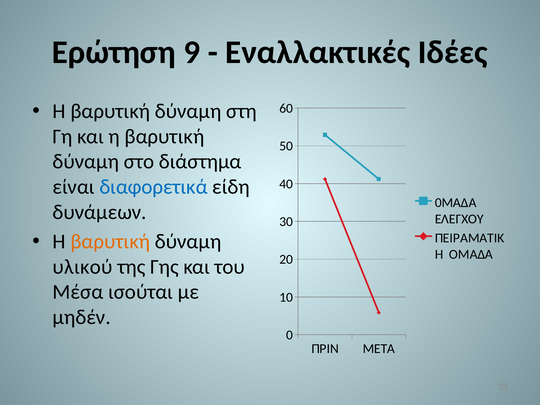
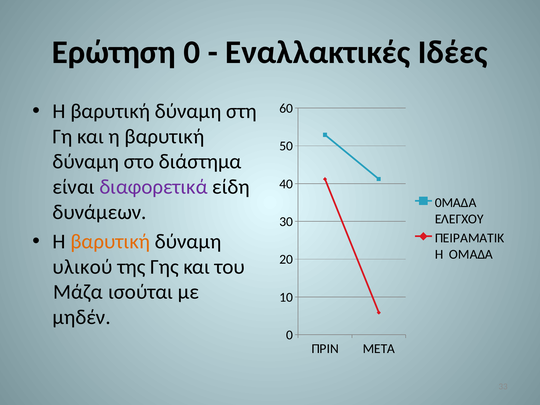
Ερώτηση 9: 9 -> 0 (192, 52)
διαφορετικά colour: blue -> purple (154, 187)
Μέσα: Μέσα -> Μάζα (78, 292)
